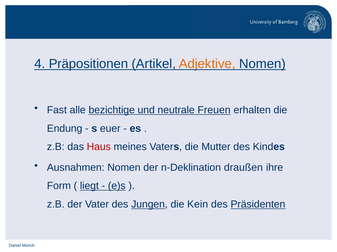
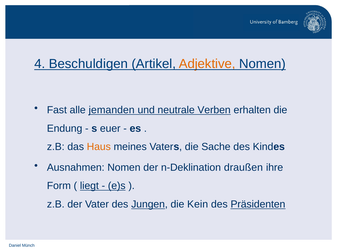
Präpositionen: Präpositionen -> Beschuldigen (88, 64)
bezichtige: bezichtige -> jemanden (112, 110)
Freuen: Freuen -> Verben (214, 110)
Haus colour: red -> orange (99, 147)
Mutter: Mutter -> Sache (216, 147)
